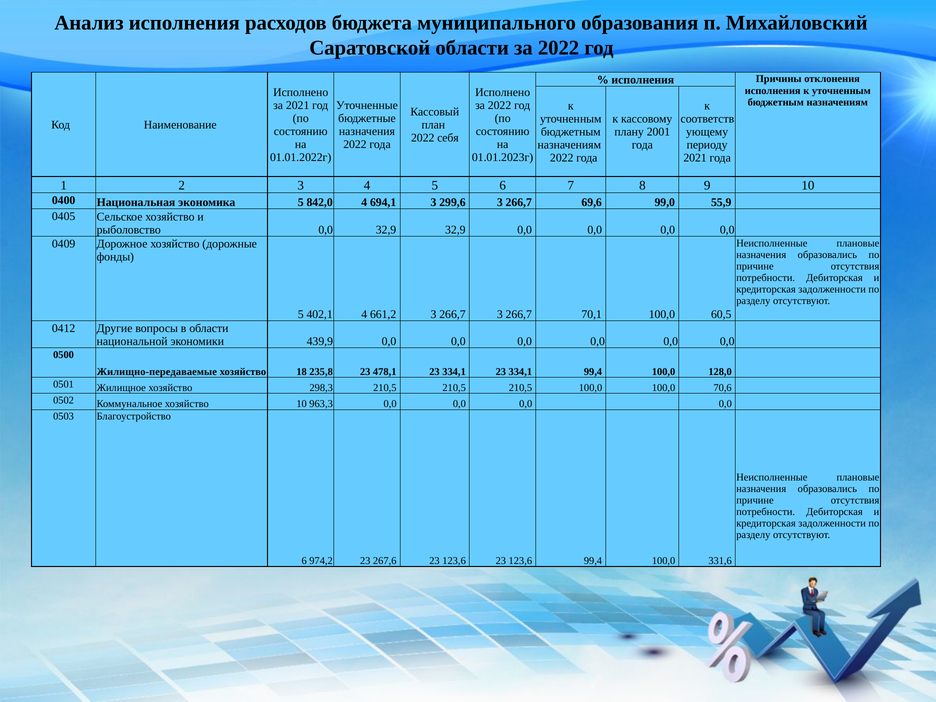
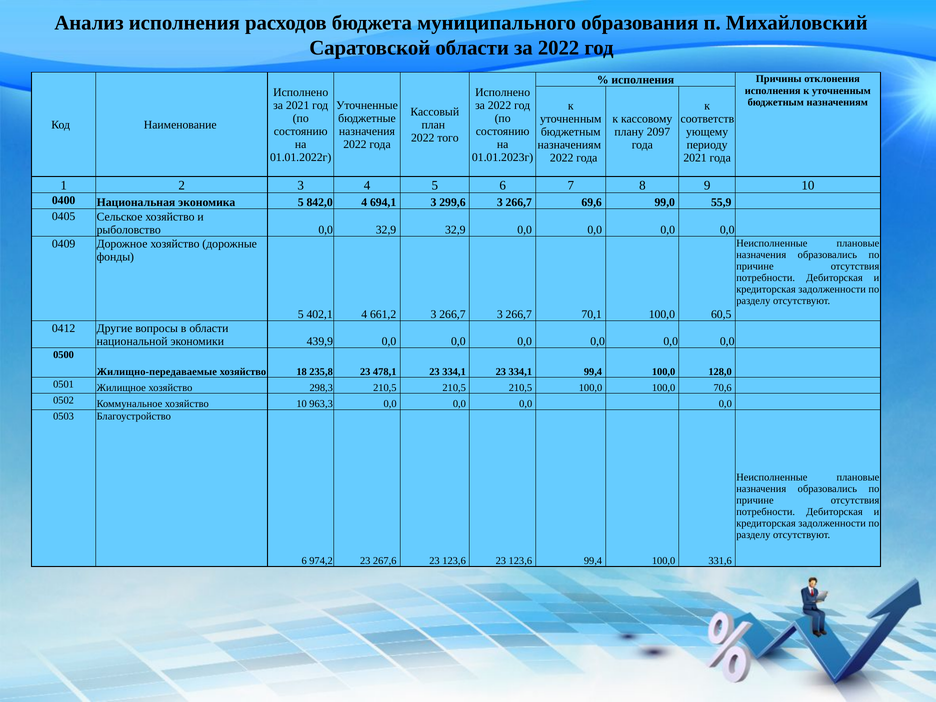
2001: 2001 -> 2097 (658, 132)
себя: себя -> того (448, 138)
